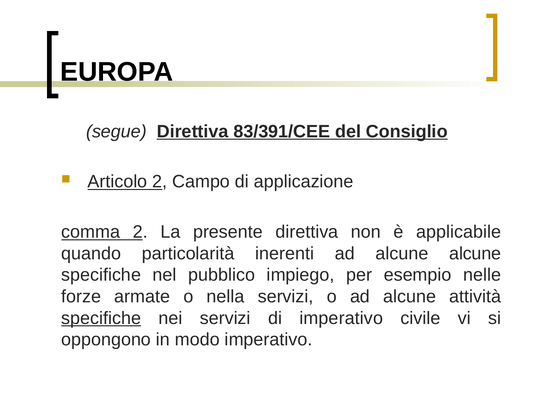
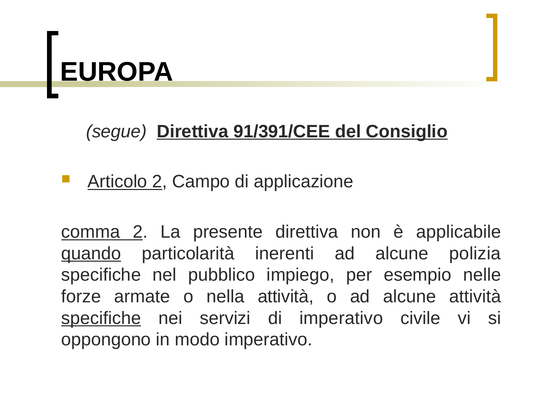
83/391/CEE: 83/391/CEE -> 91/391/CEE (282, 131)
quando underline: none -> present (91, 253)
alcune alcune: alcune -> polizia (475, 253)
nella servizi: servizi -> attività (286, 296)
